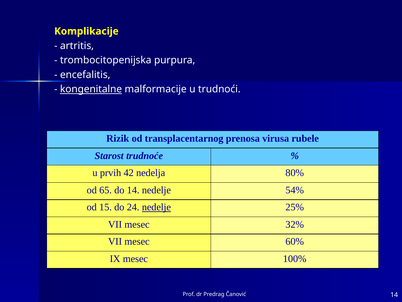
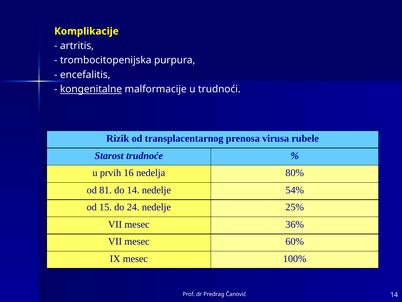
42: 42 -> 16 (129, 173)
65: 65 -> 81 (106, 190)
nedelje underline: present -> none (156, 207)
32%: 32% -> 36% (295, 224)
